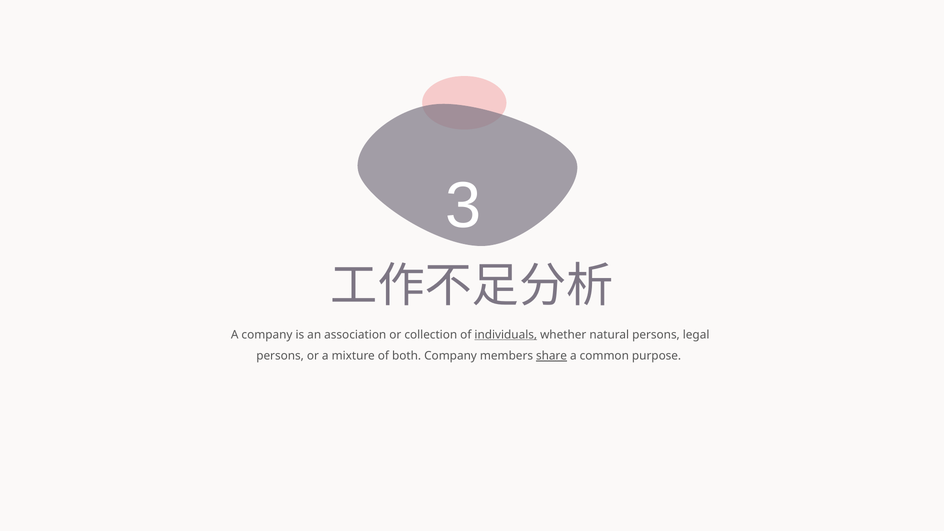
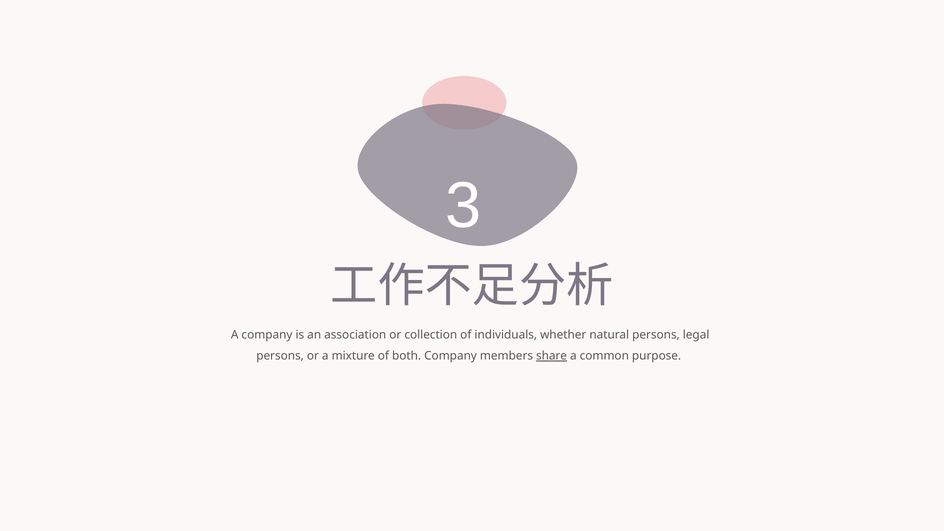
individuals underline: present -> none (506, 335)
